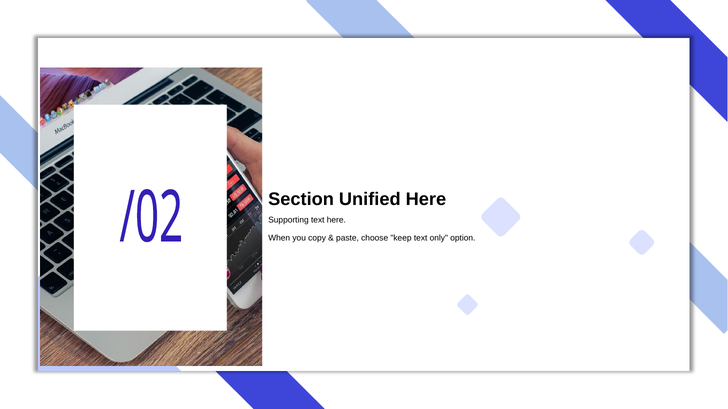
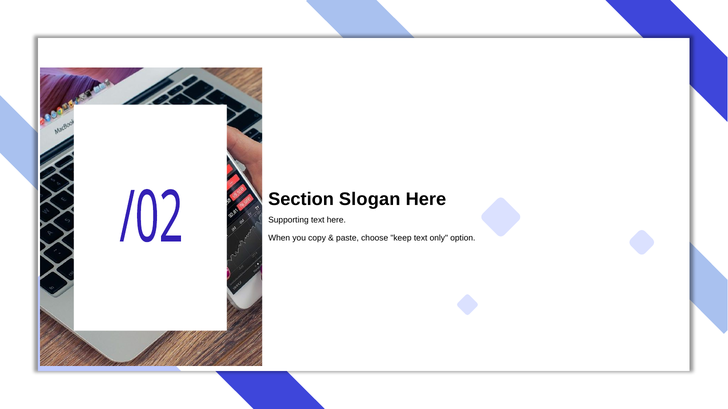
Unified: Unified -> Slogan (370, 199)
